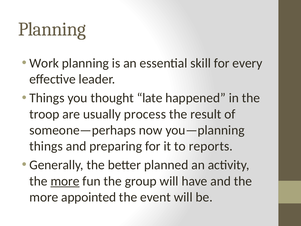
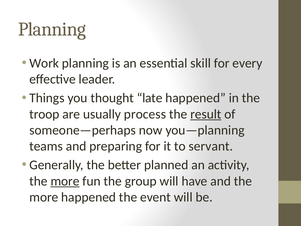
result underline: none -> present (206, 114)
things: things -> teams (46, 146)
reports: reports -> servant (211, 146)
more appointed: appointed -> happened (89, 197)
